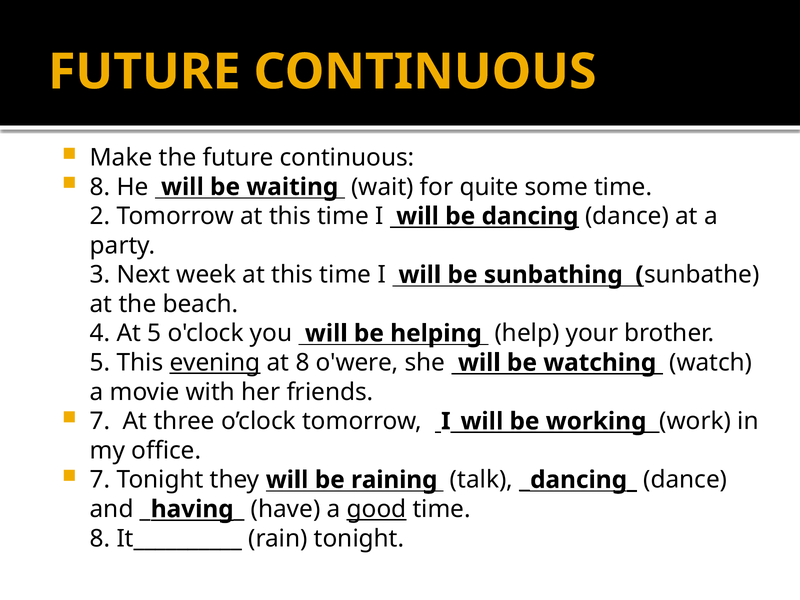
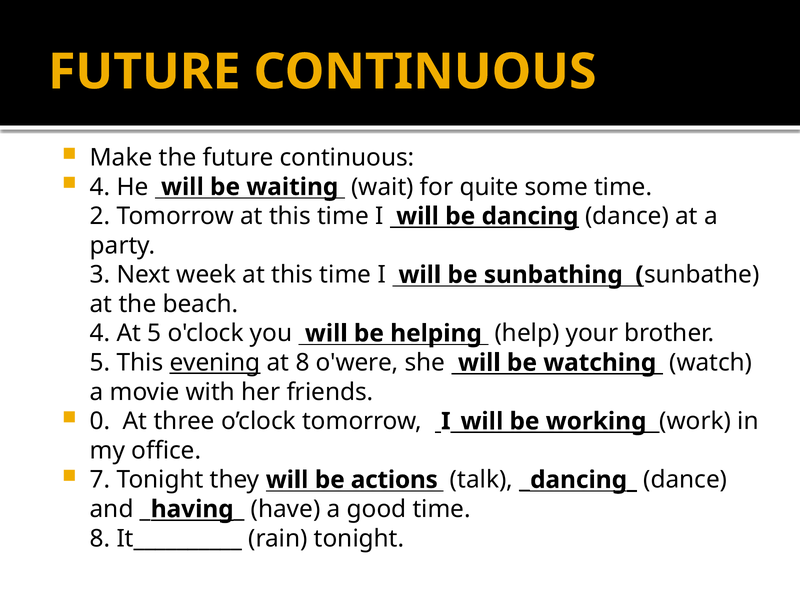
8: 8 -> 4 (100, 187)
7: 7 -> 0 (100, 421)
raining: raining -> actions (394, 480)
good underline: present -> none (377, 509)
